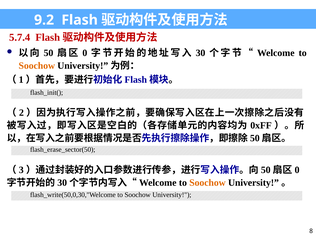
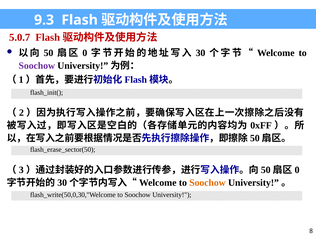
9.2: 9.2 -> 9.3 (44, 20)
5.7.4: 5.7.4 -> 5.0.7 (20, 38)
Soochow colour: orange -> purple (37, 66)
